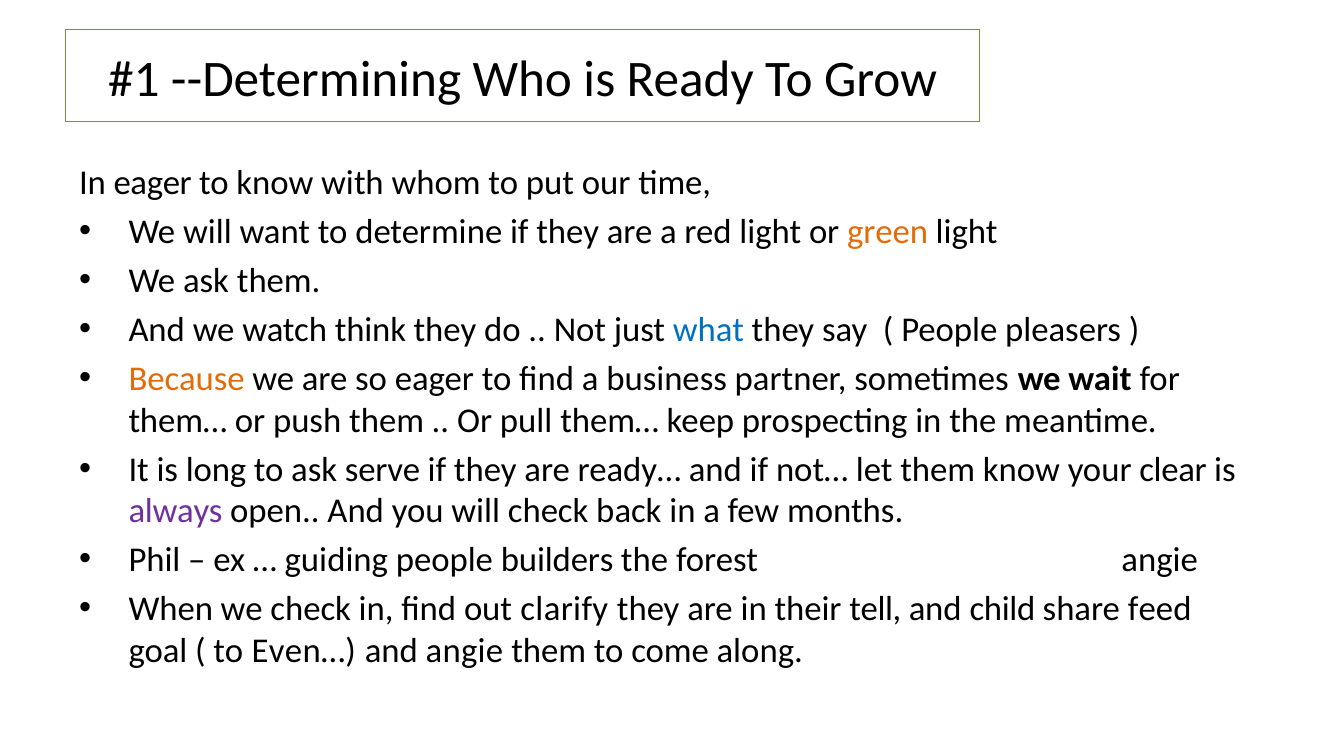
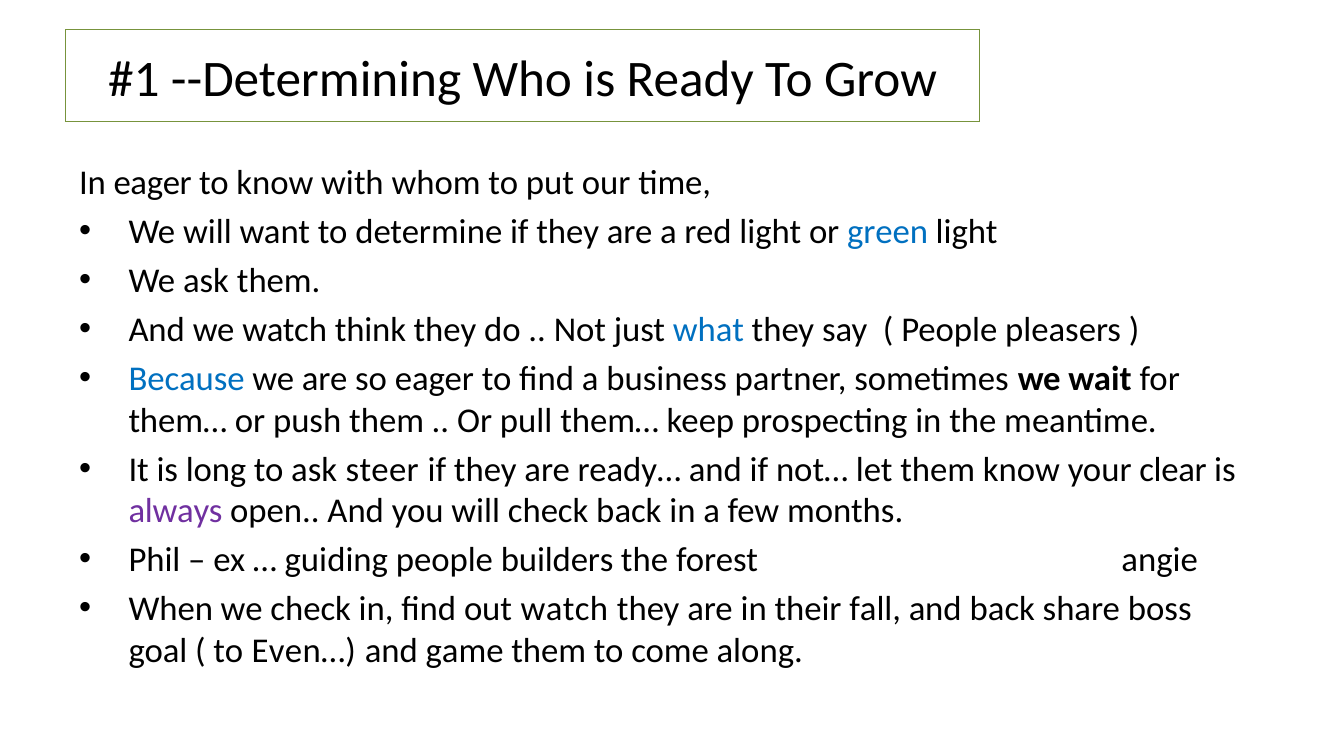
green colour: orange -> blue (888, 232)
Because colour: orange -> blue (187, 379)
serve: serve -> steer (382, 470)
out clarify: clarify -> watch (564, 610)
tell: tell -> fall (875, 610)
and child: child -> back (1002, 610)
feed: feed -> boss (1160, 610)
and angie: angie -> game (465, 652)
